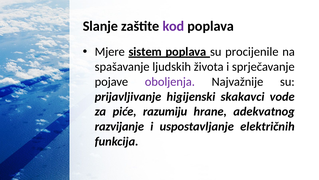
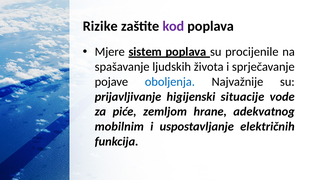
Slanje: Slanje -> Rizike (100, 26)
oboljenja colour: purple -> blue (170, 81)
skakavci: skakavci -> situacije (242, 96)
razumiju: razumiju -> zemljom (165, 111)
razvijanje: razvijanje -> mobilnim (119, 126)
